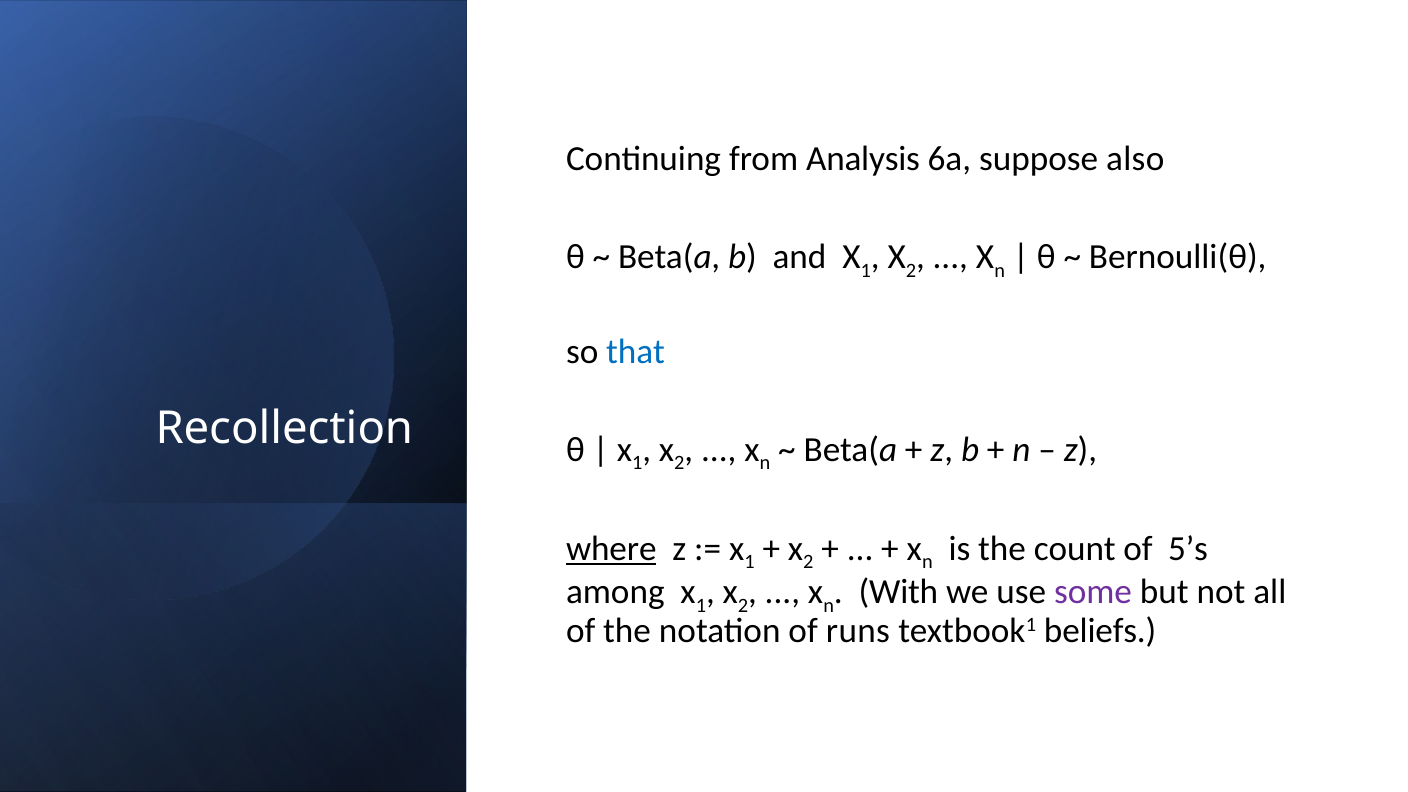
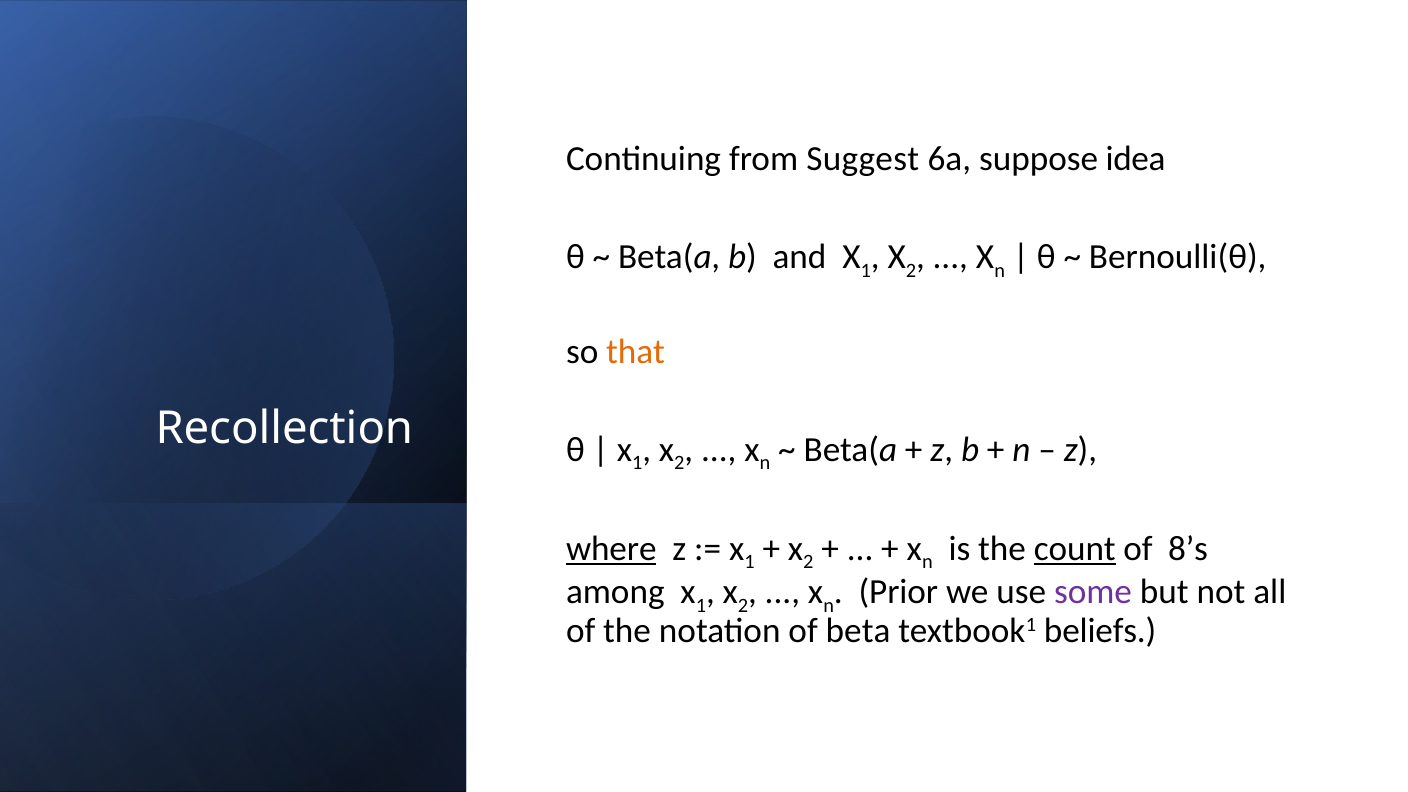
Analysis: Analysis -> Suggest (863, 159)
also: also -> idea (1136, 159)
that colour: blue -> orange (636, 352)
count underline: none -> present (1075, 548)
5’s: 5’s -> 8’s (1188, 548)
With: With -> Prior (898, 592)
runs: runs -> beta (858, 631)
